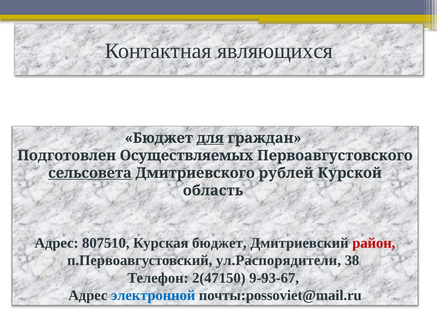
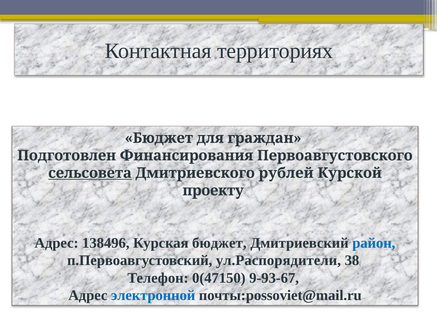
являющихся: являющихся -> территориях (275, 51)
для underline: present -> none (210, 138)
Осуществляемых: Осуществляемых -> Финансирования (187, 155)
область: область -> проекту (213, 190)
807510: 807510 -> 138496 (106, 243)
район colour: red -> blue (374, 243)
2(47150: 2(47150 -> 0(47150 (219, 278)
